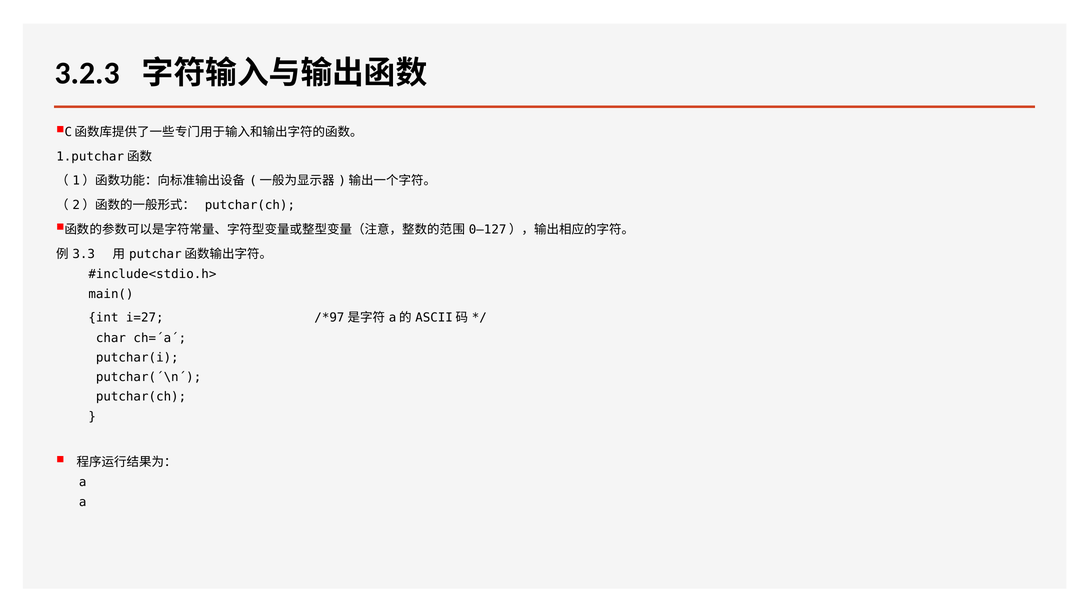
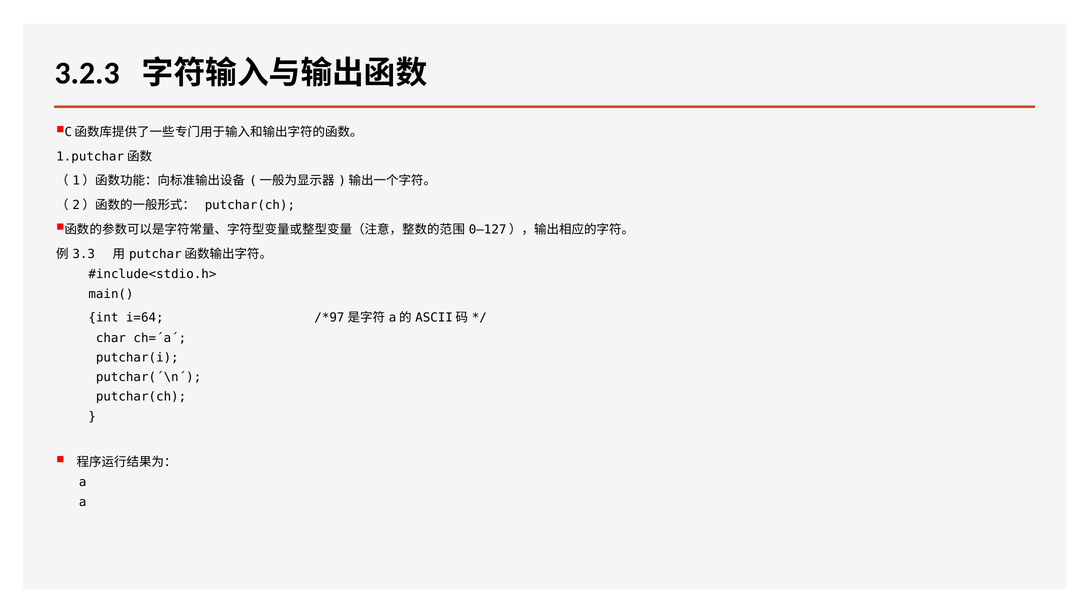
i=27: i=27 -> i=64 (145, 318)
